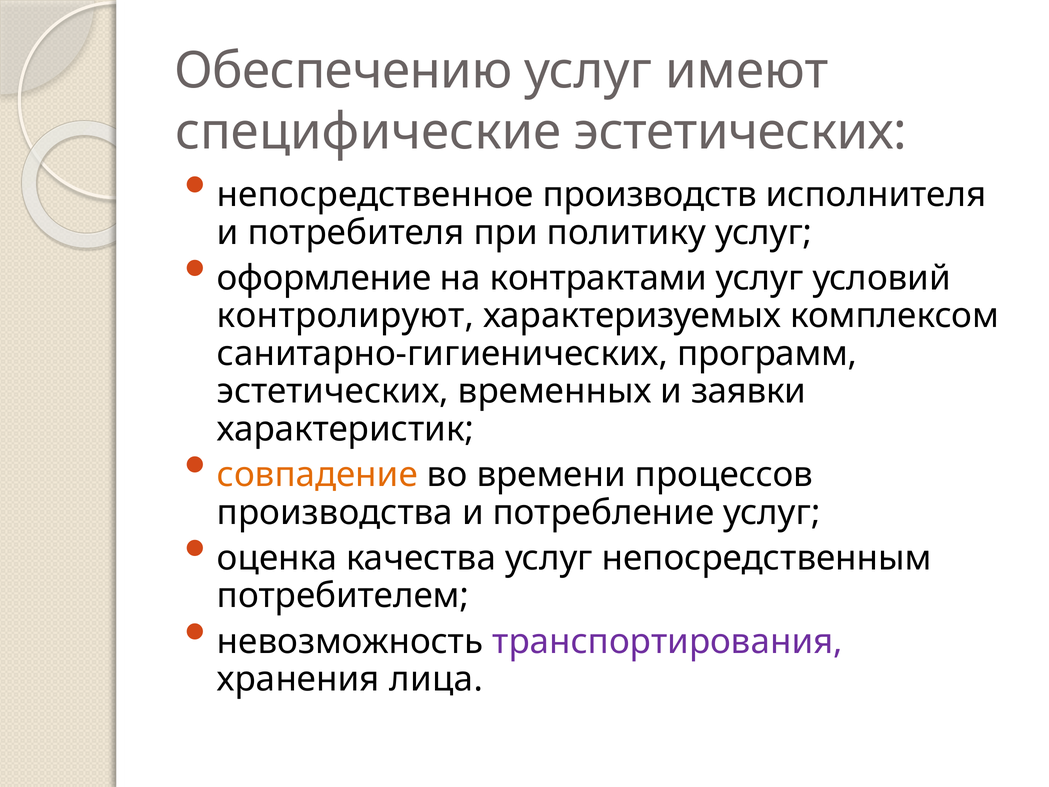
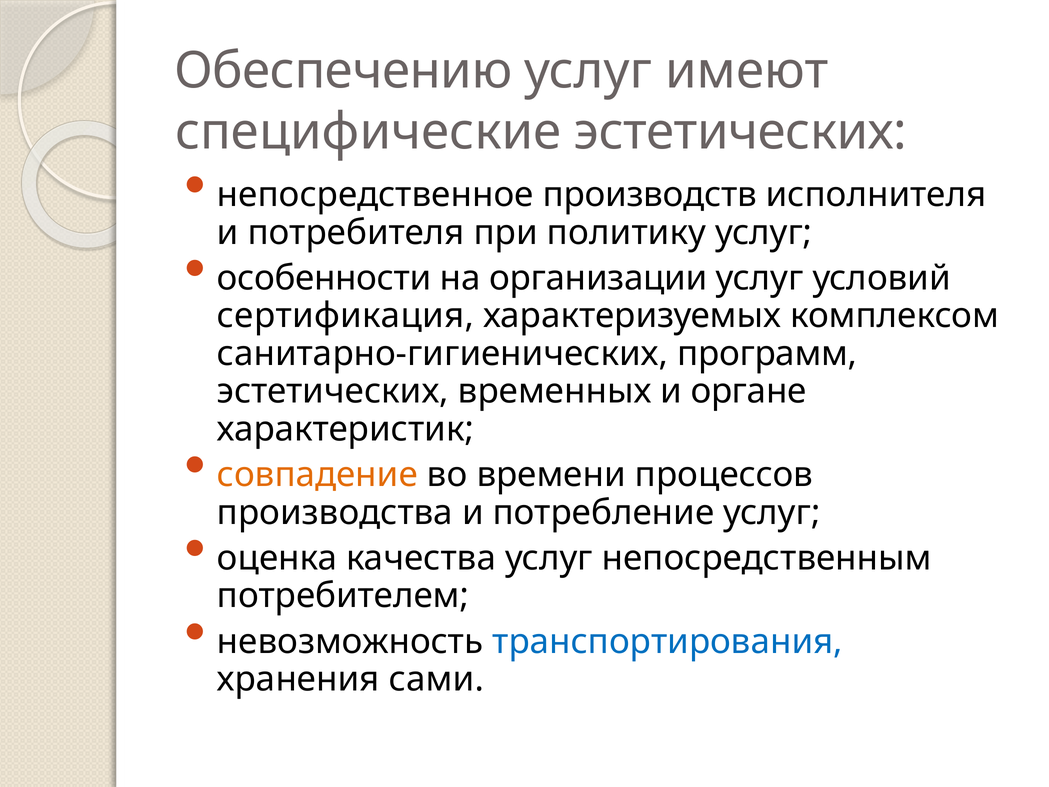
оформление: оформление -> особенности (324, 278)
контрактами: контрактами -> организации (598, 278)
контролируют: контролируют -> сертификация (345, 316)
заявки: заявки -> органе (749, 391)
транспортирования colour: purple -> blue (668, 641)
лица: лица -> сами (436, 679)
